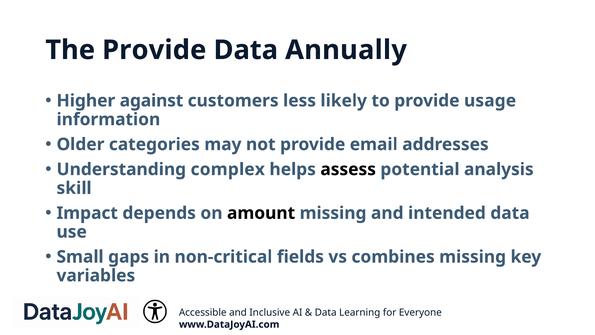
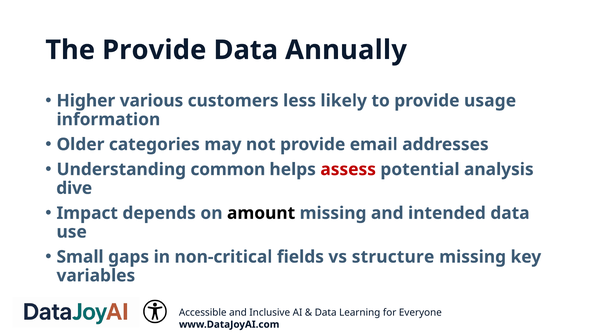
against: against -> various (151, 101)
complex: complex -> common (228, 169)
assess colour: black -> red (348, 169)
skill: skill -> dive (74, 188)
combines: combines -> structure (393, 257)
